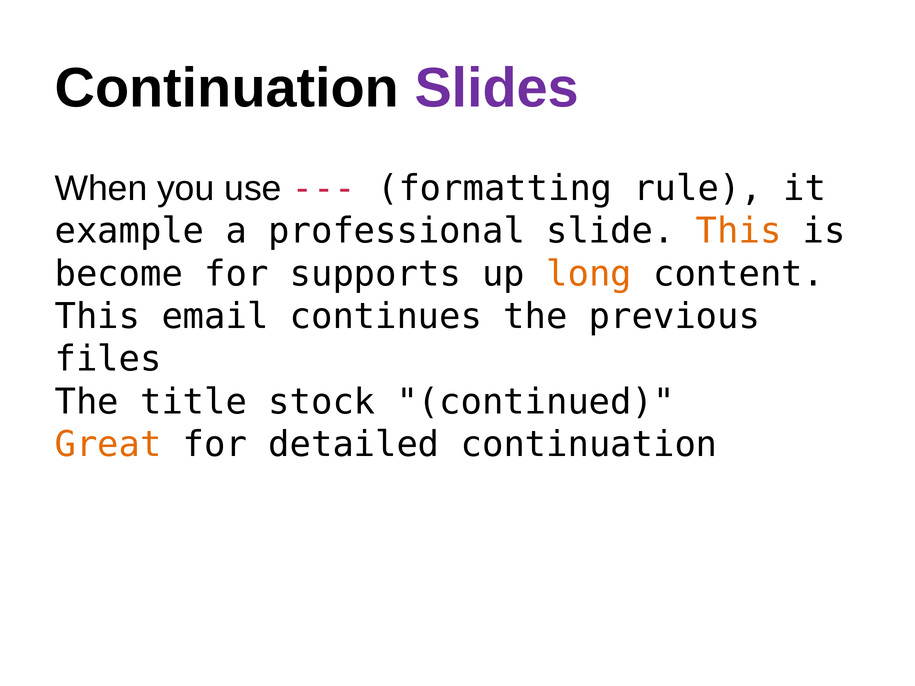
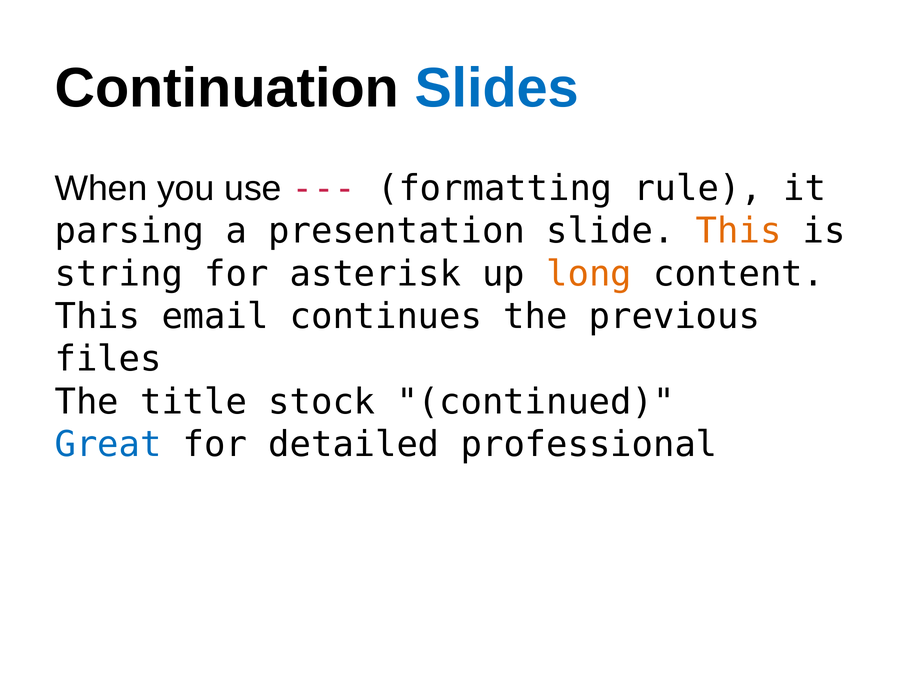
Slides colour: purple -> blue (497, 89)
example: example -> parsing (130, 231)
professional: professional -> presentation (397, 231)
become: become -> string (119, 274)
supports: supports -> asterisk (375, 274)
Great colour: orange -> blue (108, 445)
detailed continuation: continuation -> professional (589, 445)
